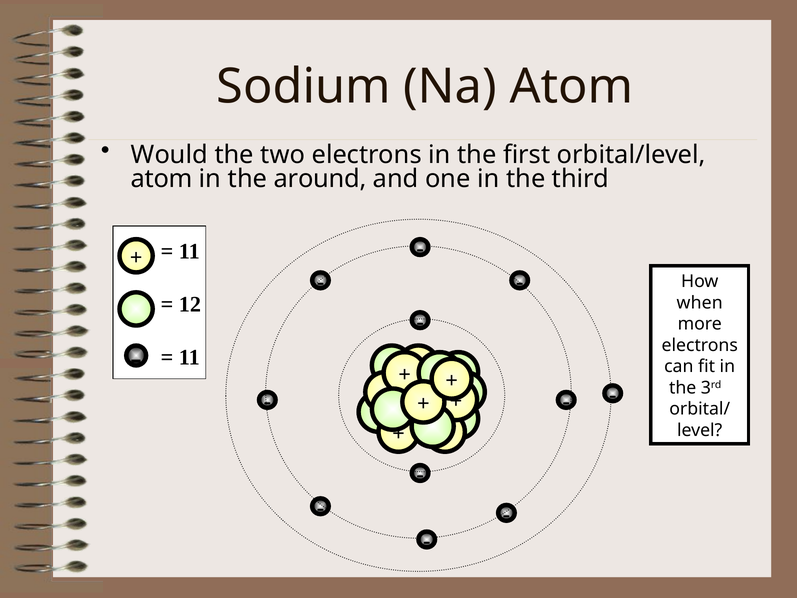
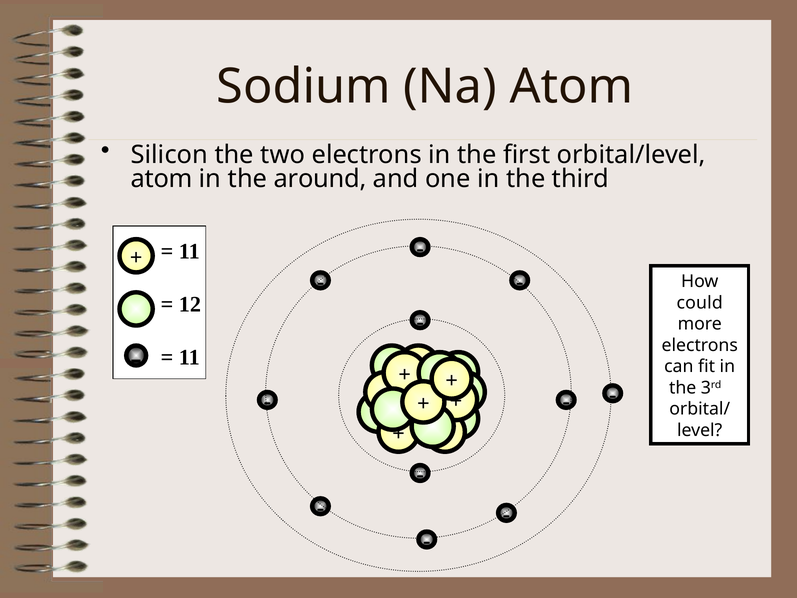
Would: Would -> Silicon (169, 155)
when: when -> could (700, 303)
